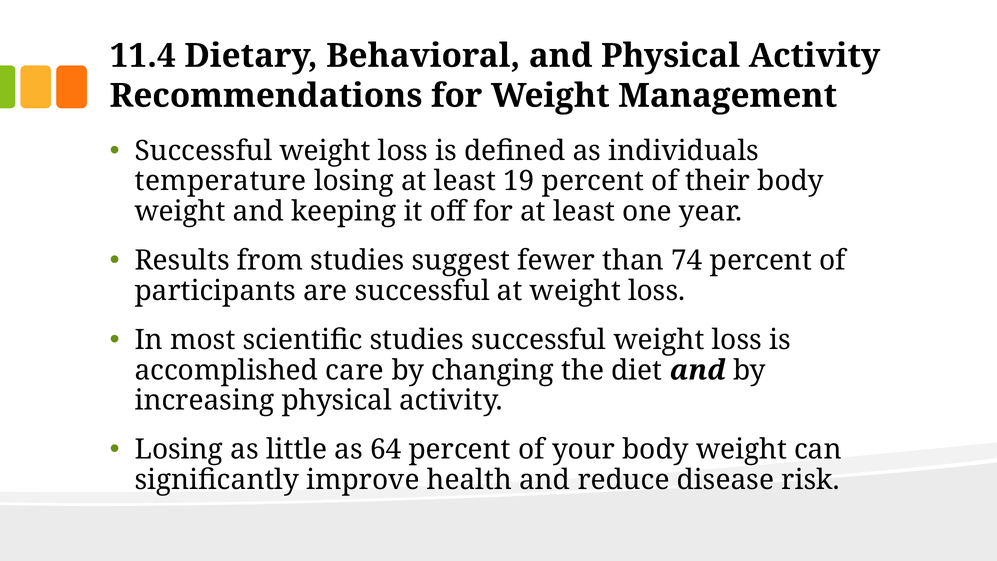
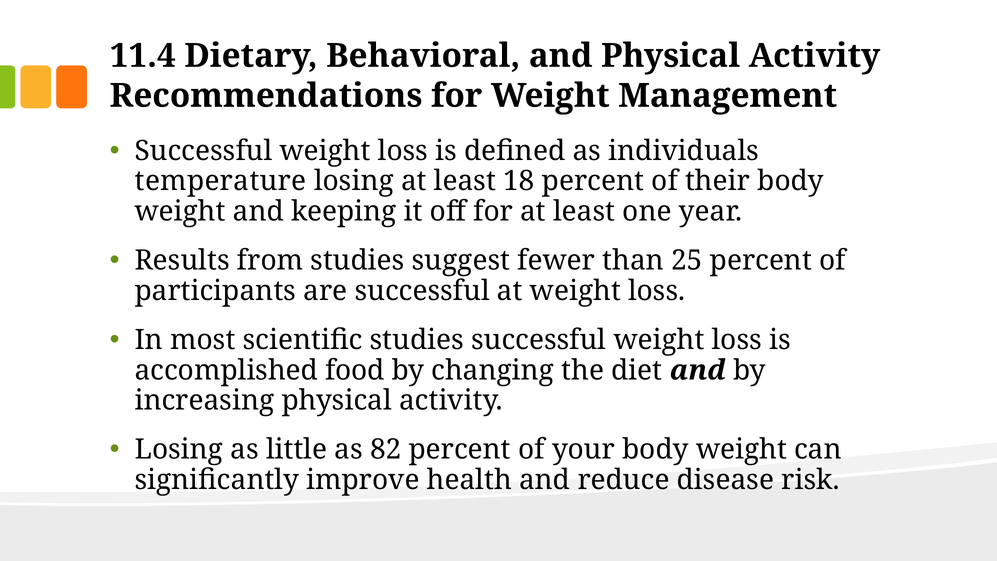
19: 19 -> 18 (519, 181)
74: 74 -> 25 (687, 261)
care: care -> food (355, 370)
64: 64 -> 82 (386, 450)
